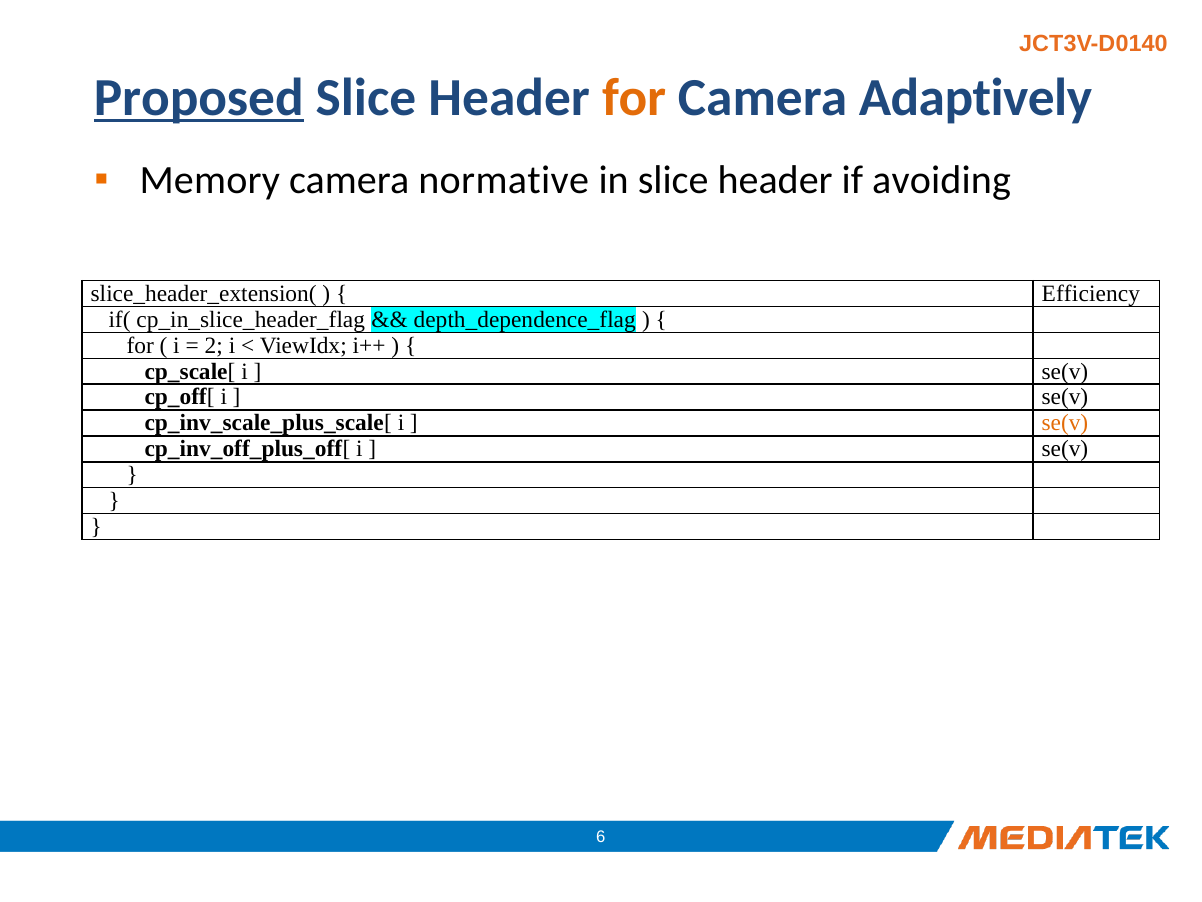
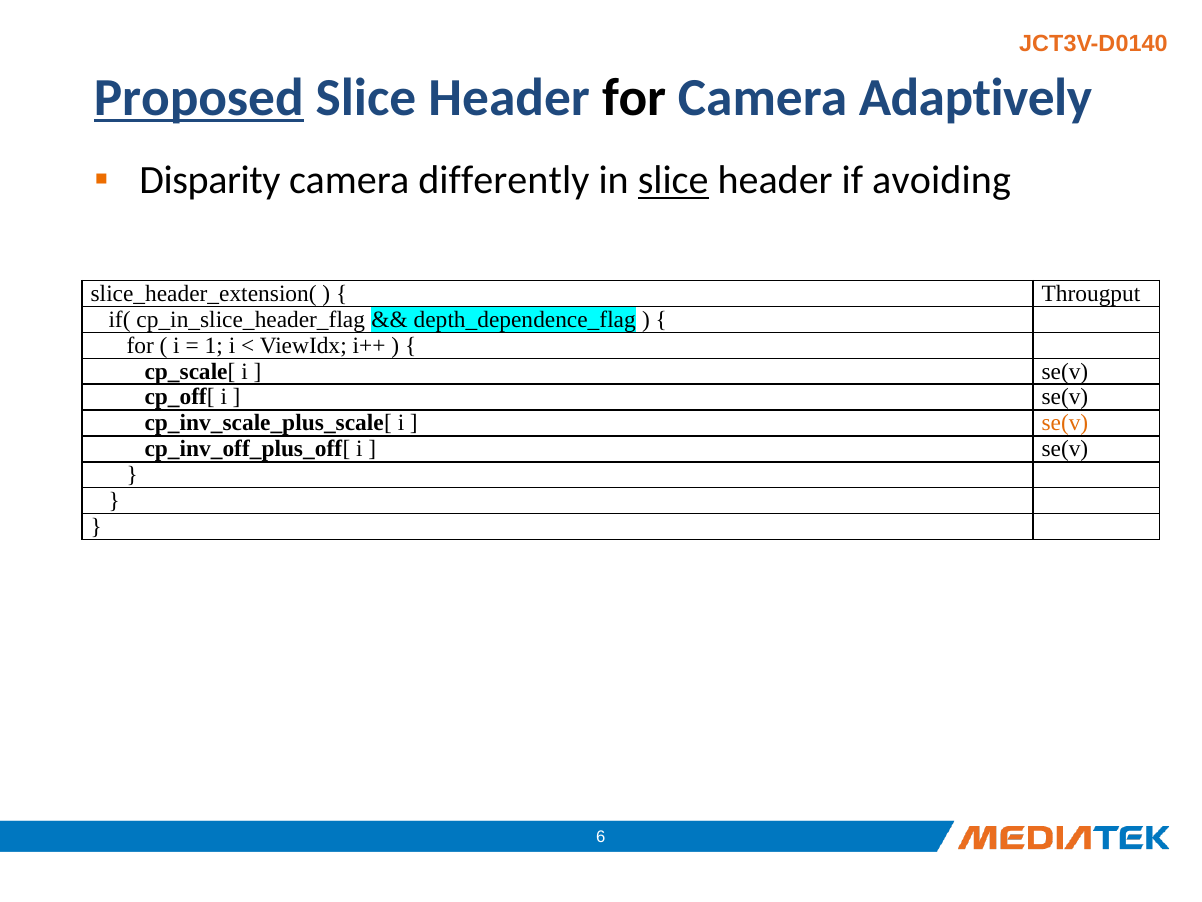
for colour: orange -> black (634, 98)
Memory: Memory -> Disparity (210, 181)
normative: normative -> differently (504, 181)
slice underline: none -> present (673, 181)
Efficiency: Efficiency -> Througput (1091, 293)
2: 2 -> 1 (214, 345)
